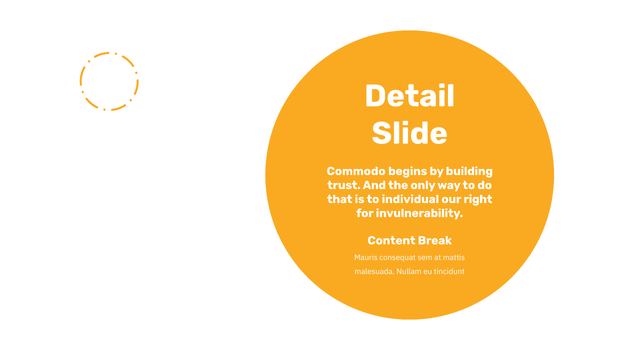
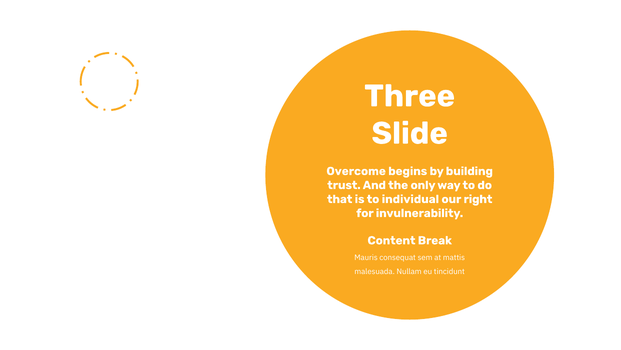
Detail: Detail -> Three (410, 96)
Commodo: Commodo -> Overcome (356, 171)
